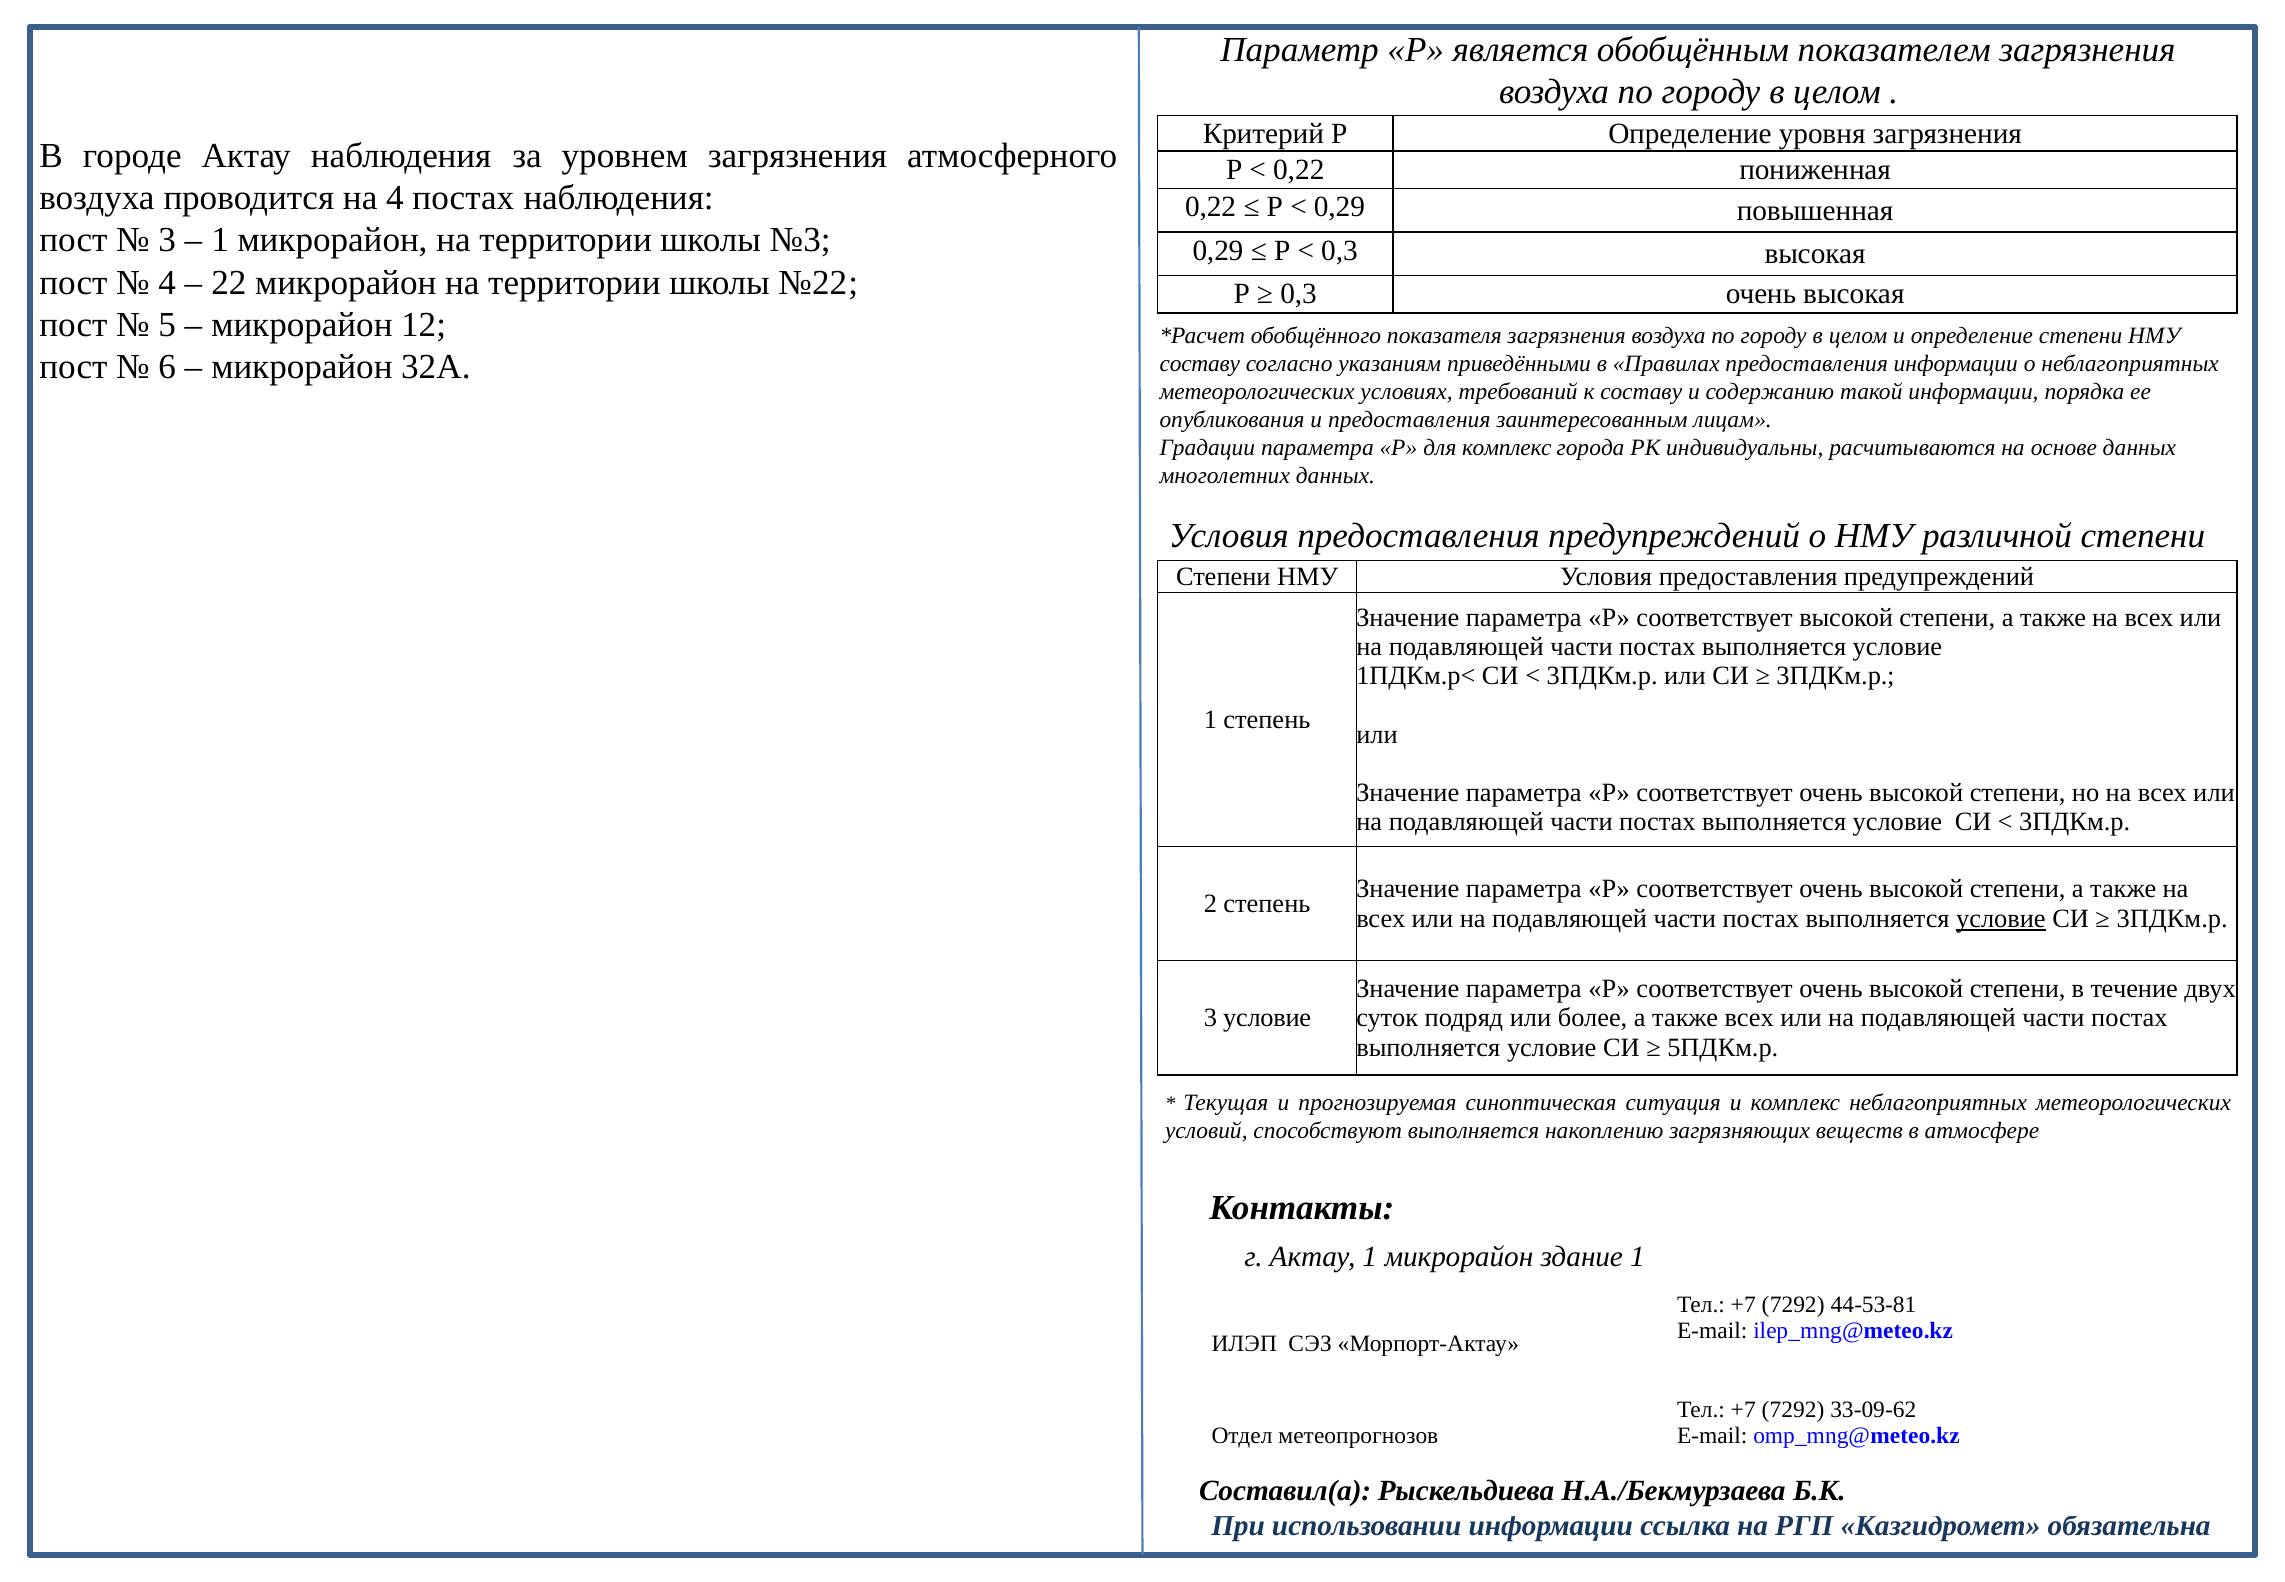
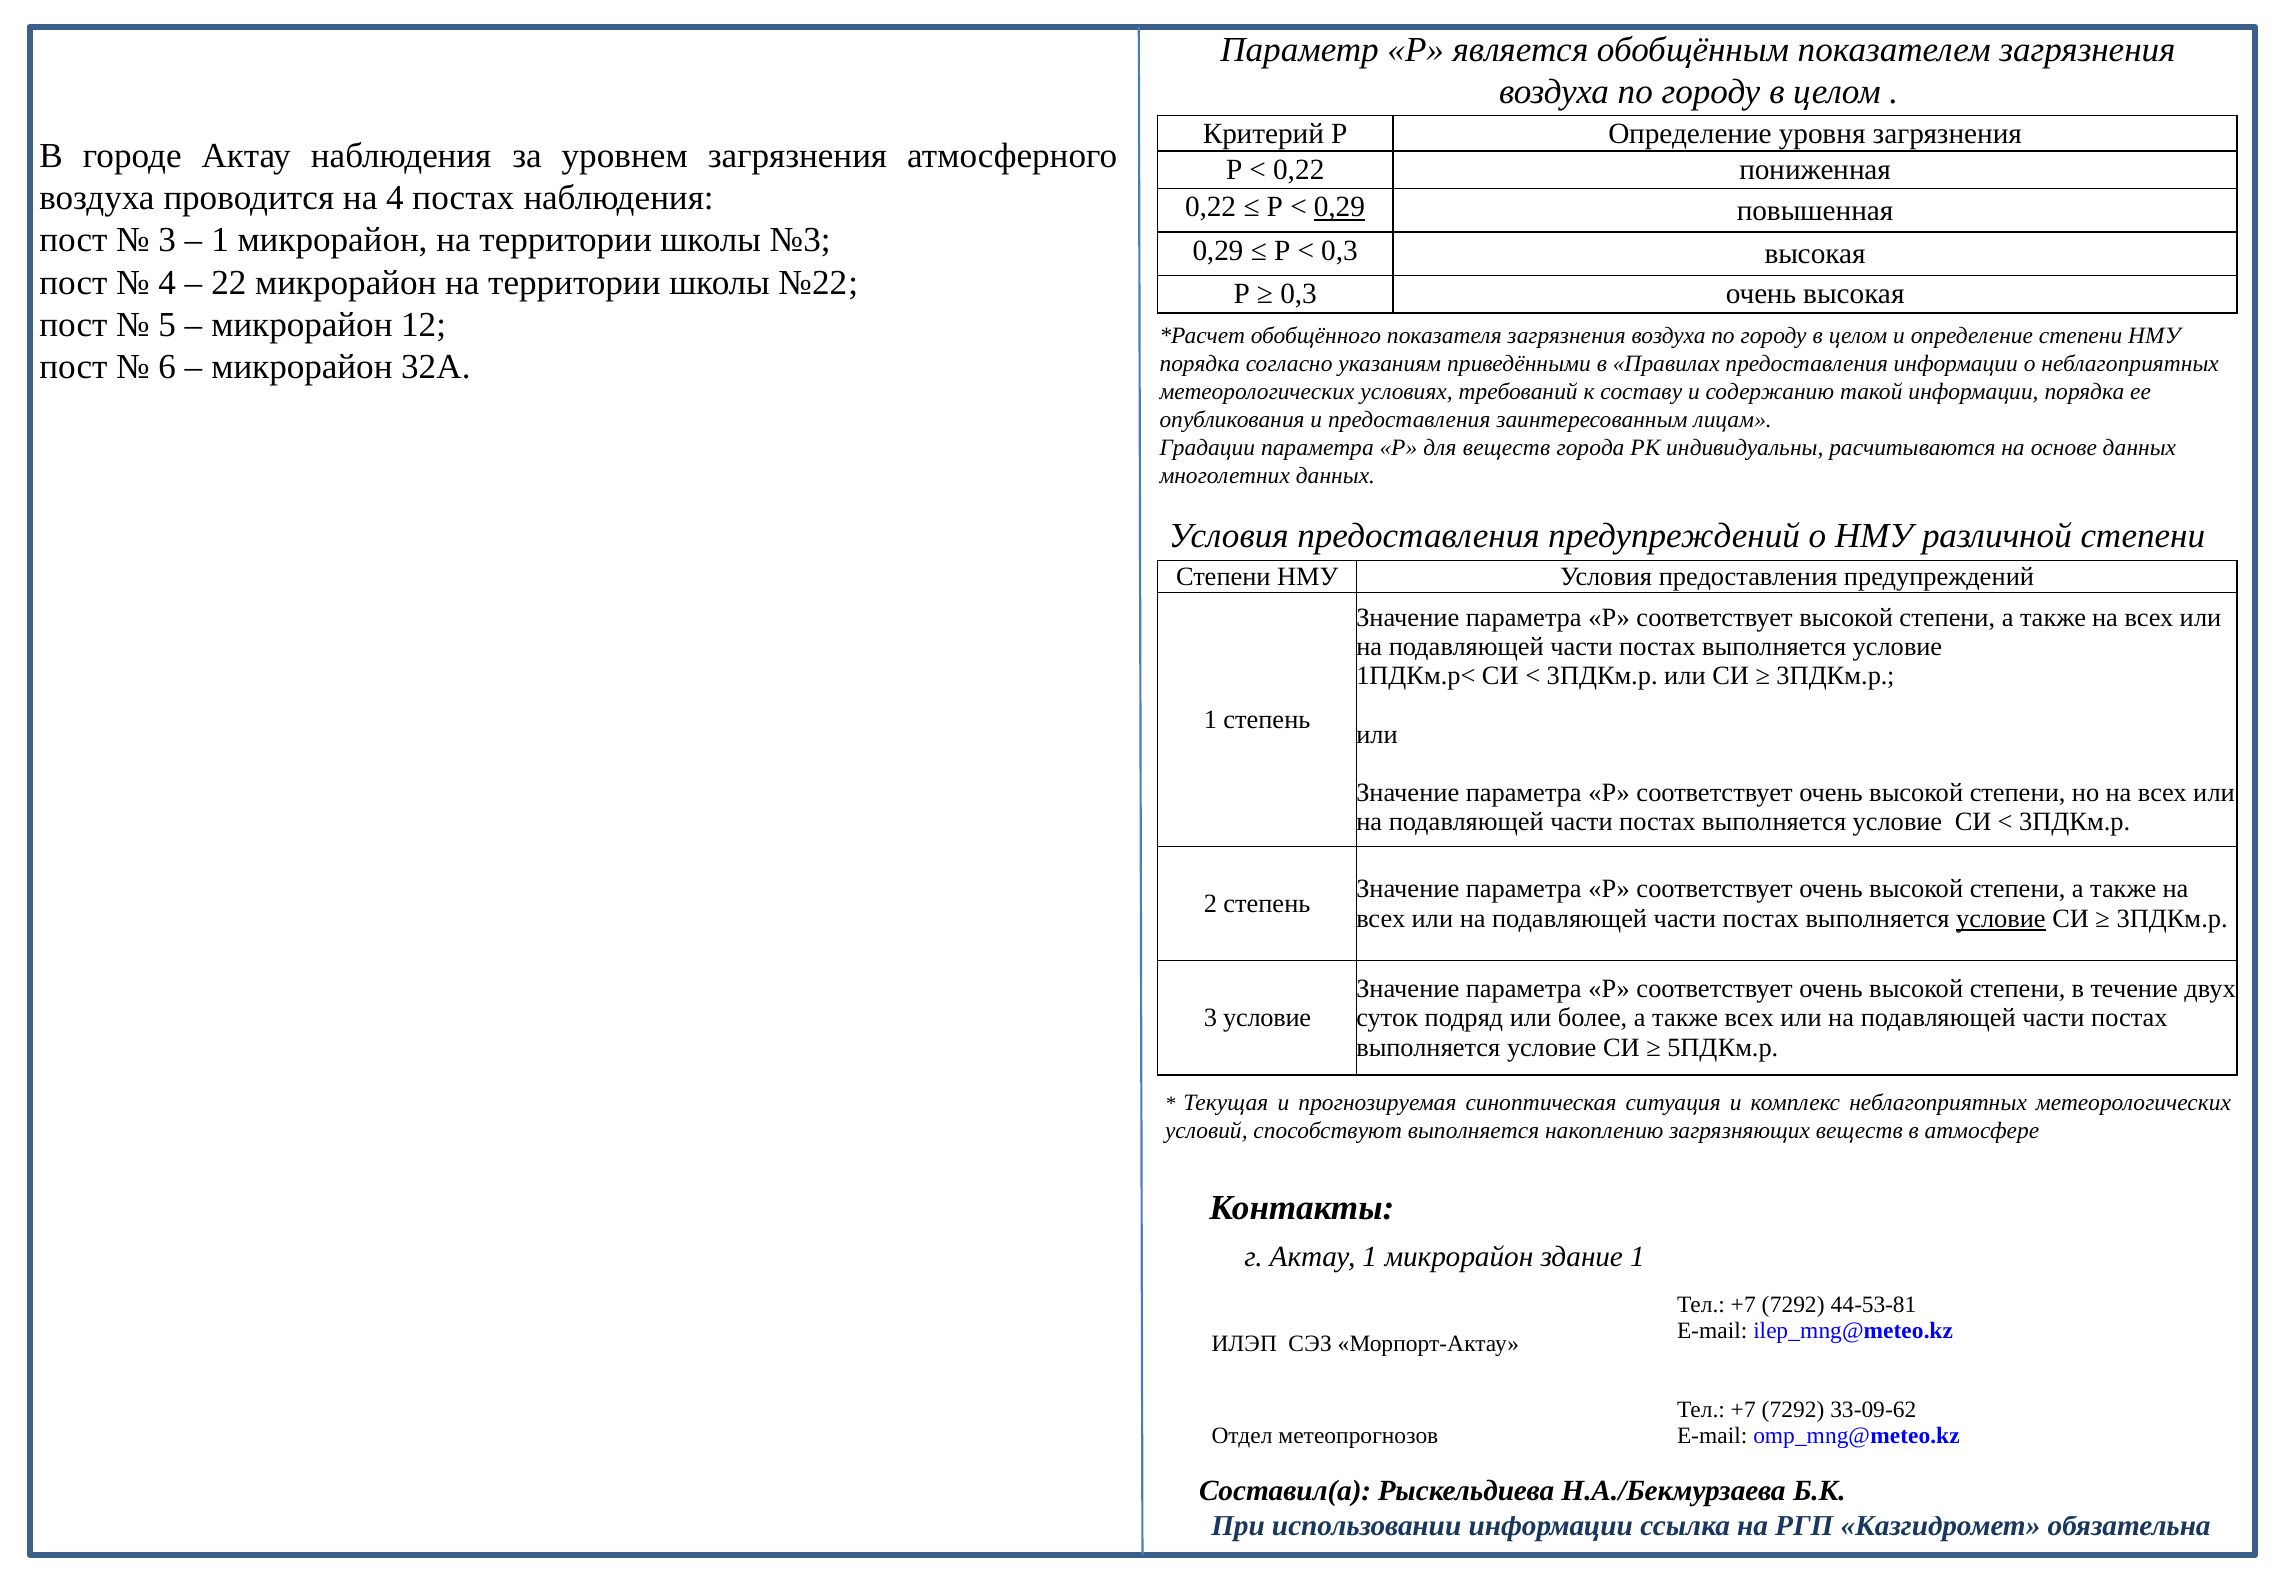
0,29 underline: none -> present (1339, 207)
составу: составу -> порядка (1200, 364)
для комплекс: комплекс -> веществ (1507, 448)
